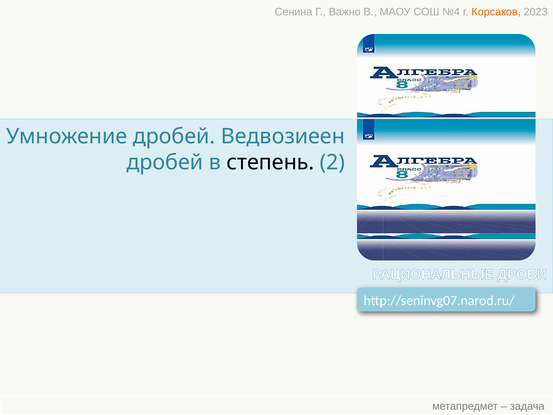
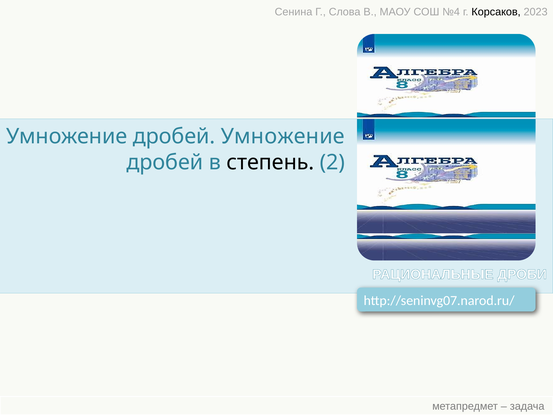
Важно: Важно -> Слова (345, 12)
Корсаков colour: orange -> black (496, 12)
дробей Ведвозиеен: Ведвозиеен -> Умножение (283, 136)
